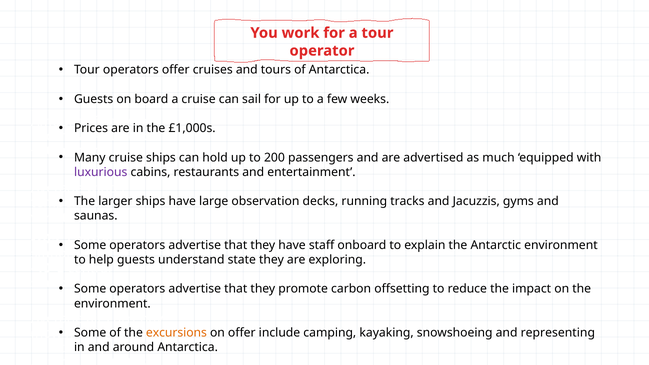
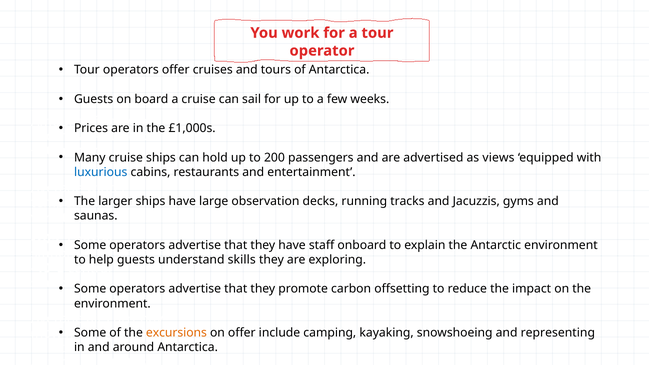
as much: much -> views (498, 158)
luxurious colour: purple -> blue (101, 172)
state: state -> skills (242, 260)
